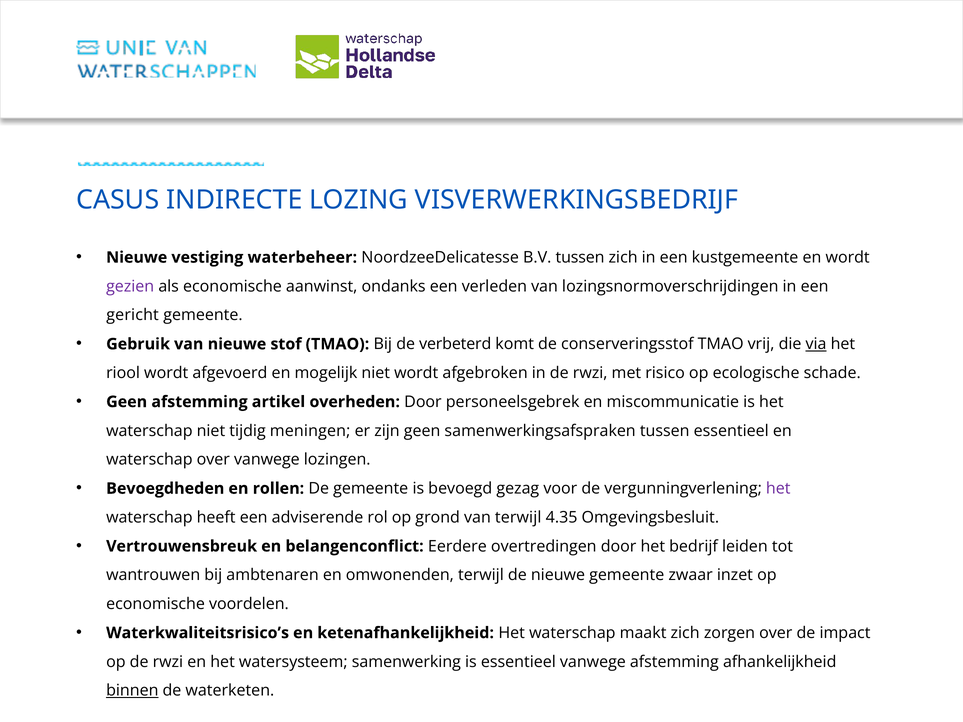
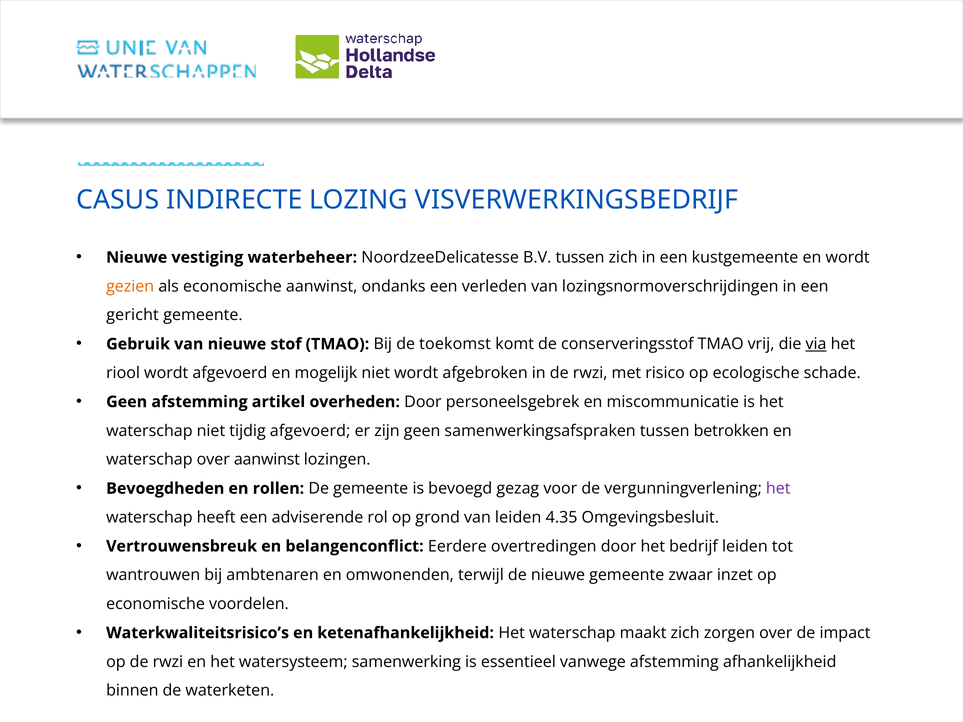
gezien colour: purple -> orange (130, 286)
verbeterd: verbeterd -> toekomst (455, 344)
tijdig meningen: meningen -> afgevoerd (310, 431)
tussen essentieel: essentieel -> betrokken (731, 431)
over vanwege: vanwege -> aanwinst (267, 460)
van terwijl: terwijl -> leiden (518, 518)
binnen underline: present -> none (132, 691)
